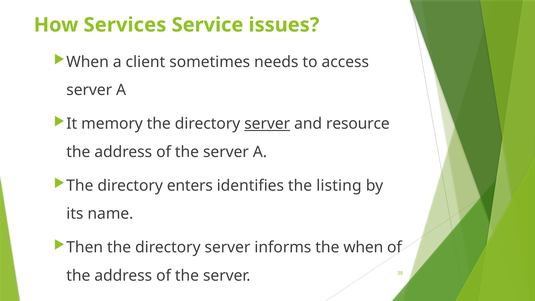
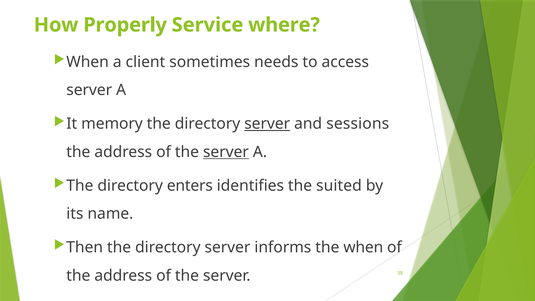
Services: Services -> Properly (125, 25)
issues: issues -> where (284, 25)
resource: resource -> sessions (358, 124)
server underline: none -> present (226, 152)
listing: listing -> suited (339, 186)
